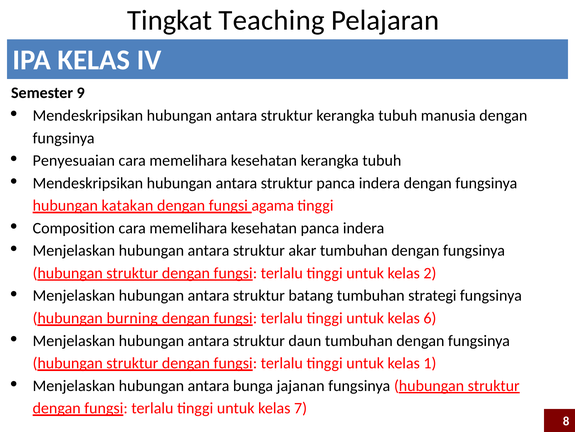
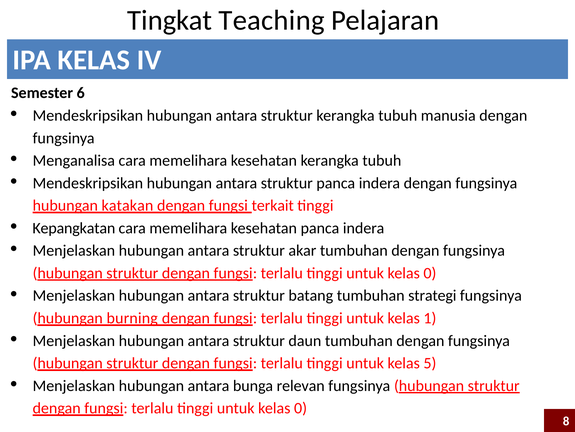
9: 9 -> 6 (81, 93)
Penyesuaian: Penyesuaian -> Menganalisa (74, 160)
agama: agama -> terkait (273, 205)
Composition: Composition -> Kepangkatan (74, 228)
2: 2 -> 0 (430, 273)
6: 6 -> 1 (430, 318)
1: 1 -> 5 (430, 363)
jajanan: jajanan -> relevan (301, 385)
7: 7 -> 0 (301, 408)
